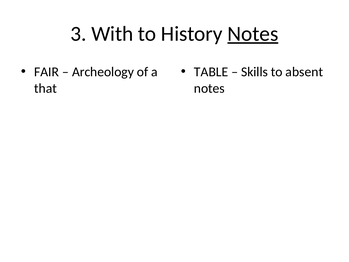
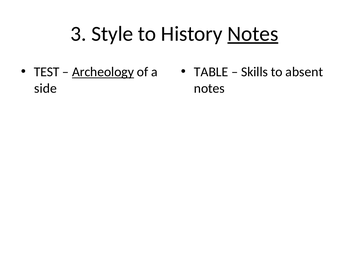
With: With -> Style (112, 34)
FAIR: FAIR -> TEST (47, 72)
Archeology underline: none -> present (103, 72)
that: that -> side (45, 88)
